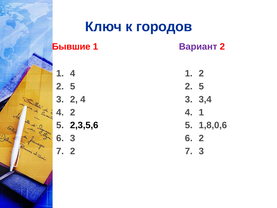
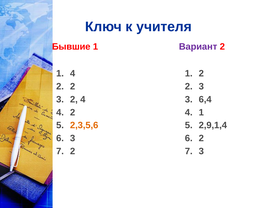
городов: городов -> учителя (164, 27)
5: 5 -> 2 (73, 86)
5: 5 -> 3 (201, 86)
3,4: 3,4 -> 6,4 (205, 99)
2,3,5,6 colour: black -> orange (84, 125)
1,8,0,6: 1,8,0,6 -> 2,9,1,4 (213, 125)
